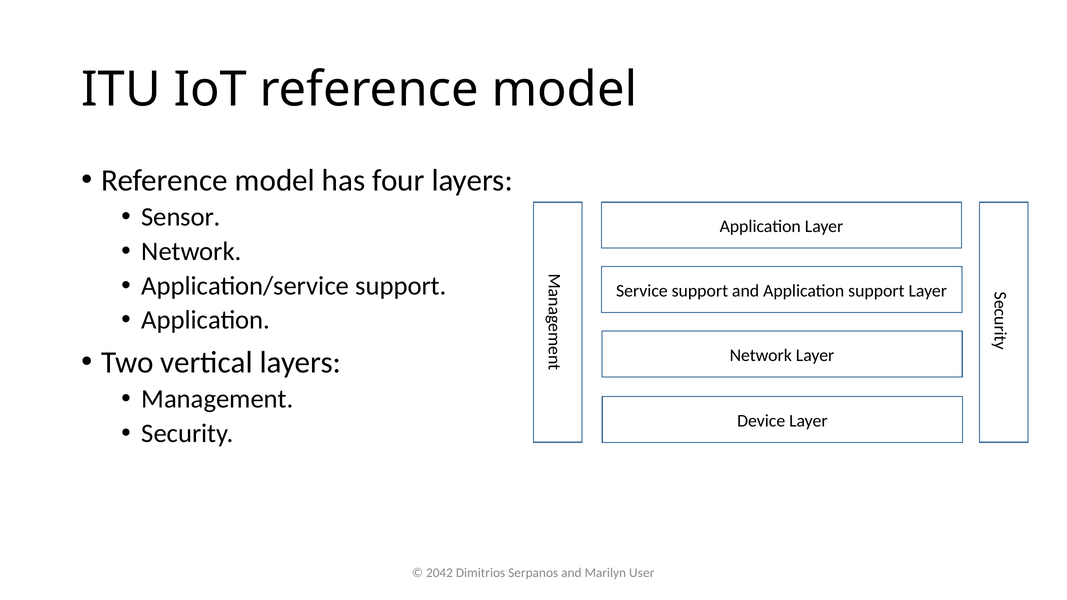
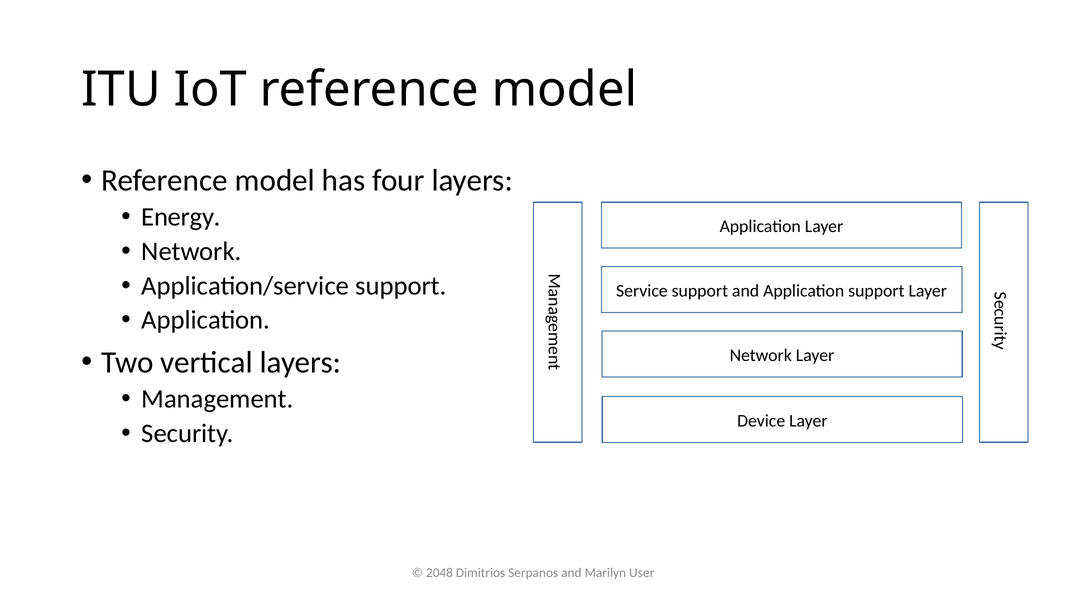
Sensor: Sensor -> Energy (181, 217)
2042: 2042 -> 2048 (439, 573)
